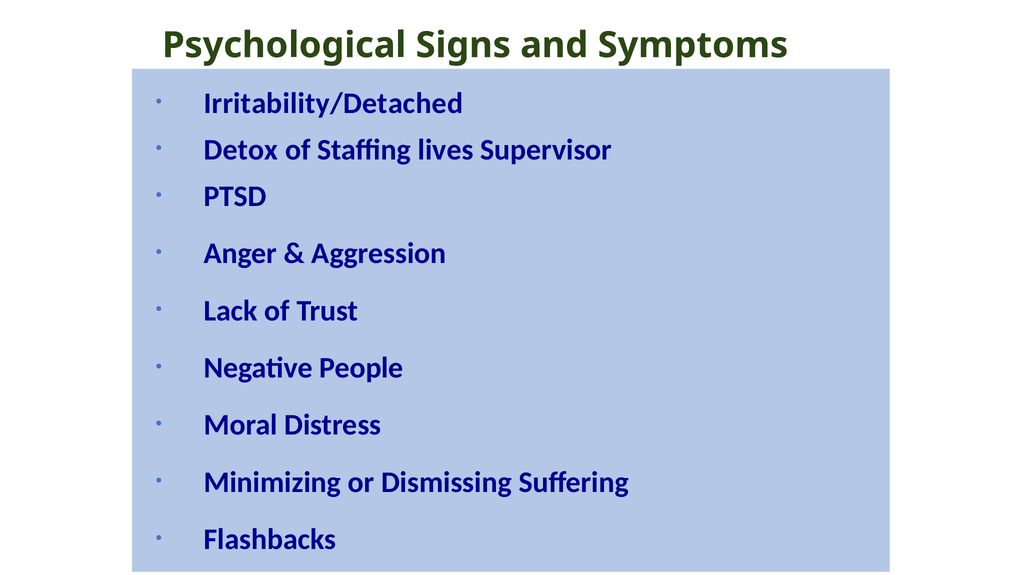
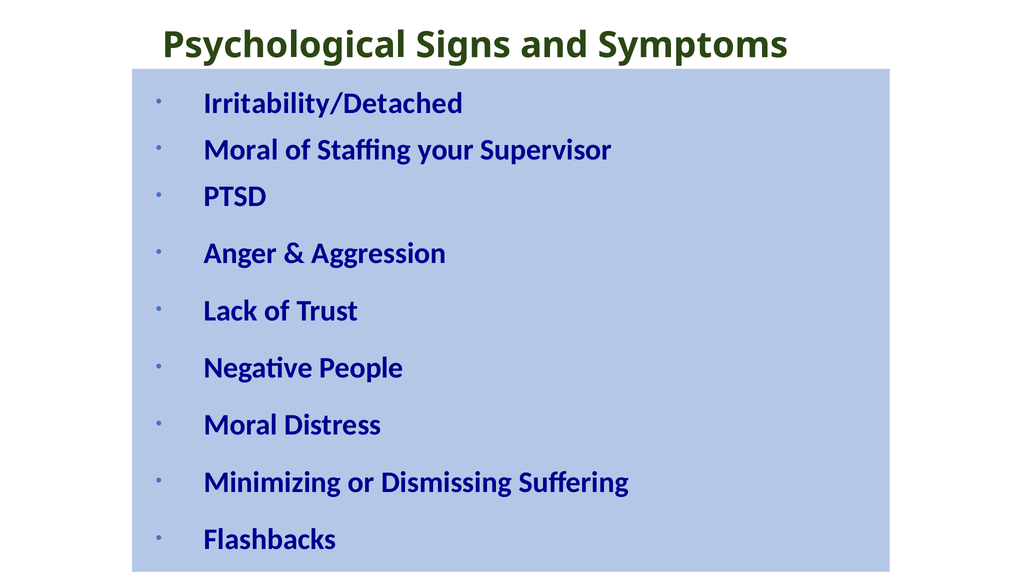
Detox: Detox -> Moral (241, 150)
lives: lives -> your (446, 150)
